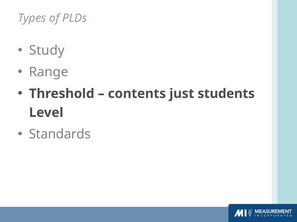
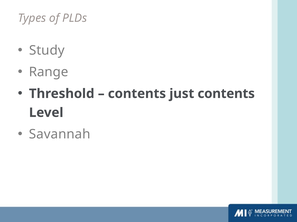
just students: students -> contents (226, 94)
Standards: Standards -> Savannah (60, 135)
